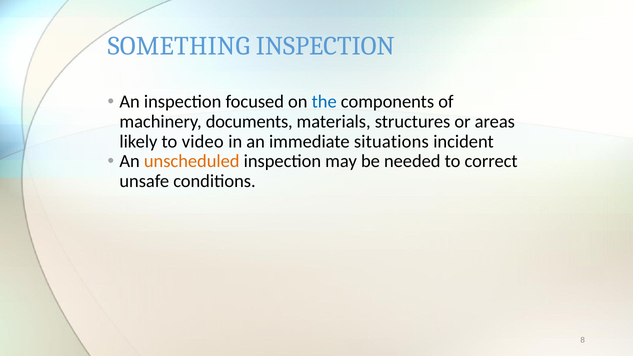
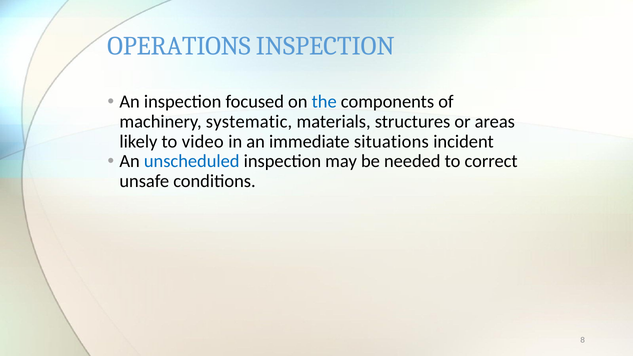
SOMETHING: SOMETHING -> OPERATIONS (179, 46)
documents: documents -> systematic (249, 122)
unscheduled colour: orange -> blue (192, 161)
